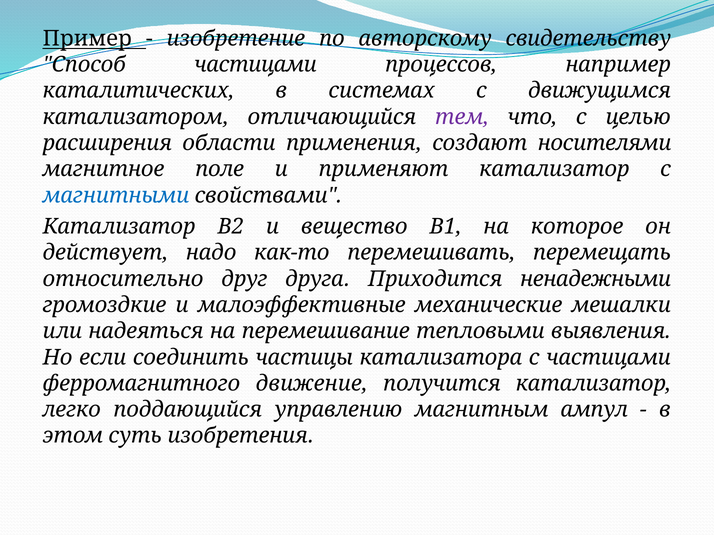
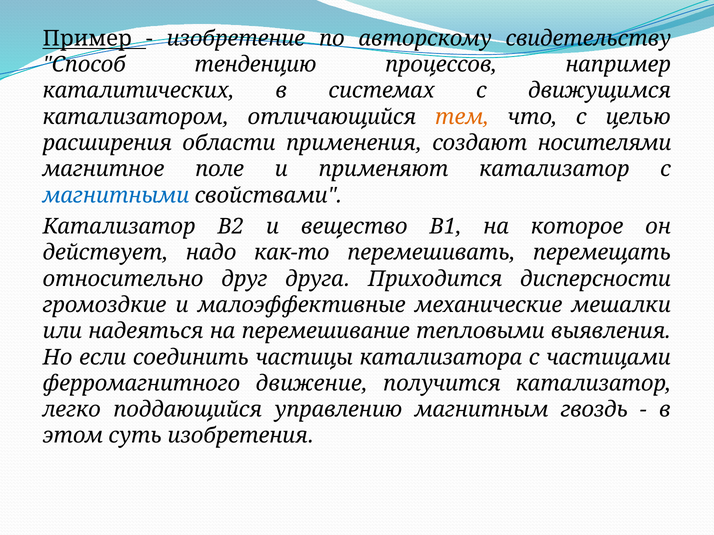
Способ частицами: частицами -> тенденцию (256, 65)
тем colour: purple -> orange (462, 117)
ненадежными: ненадежными -> дисперсности (596, 279)
ампул: ампул -> гвоздь (594, 410)
